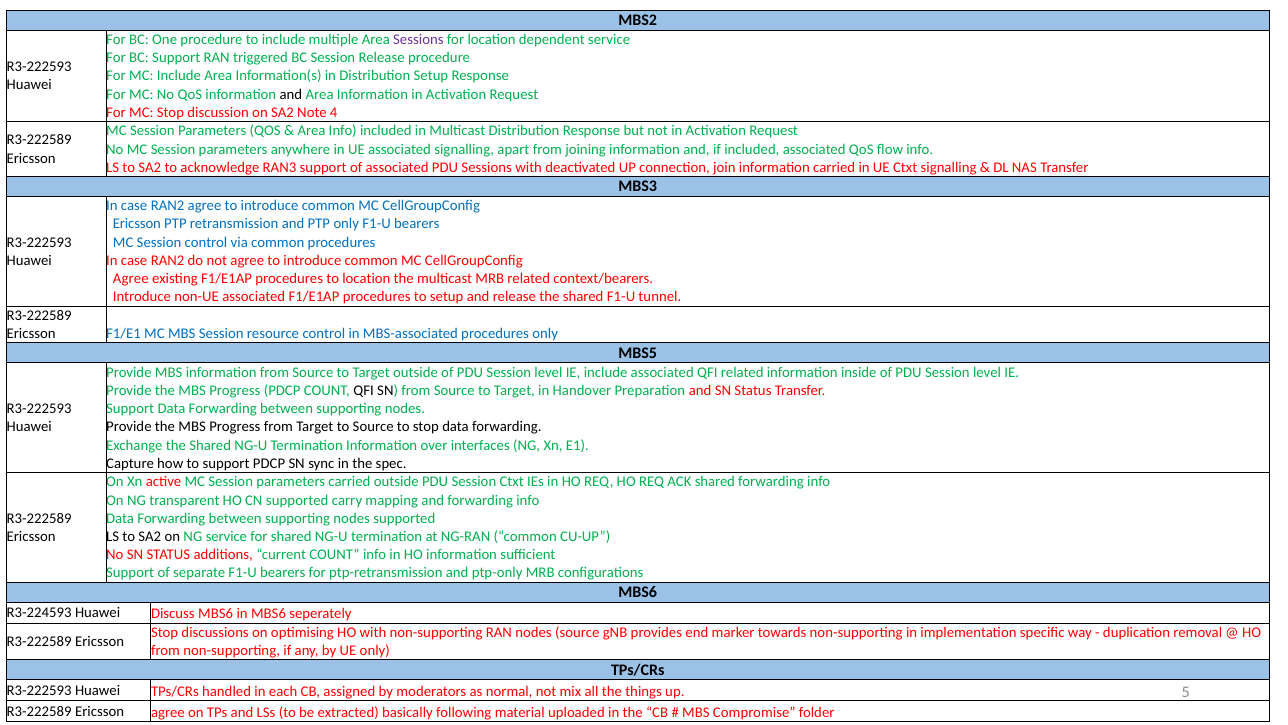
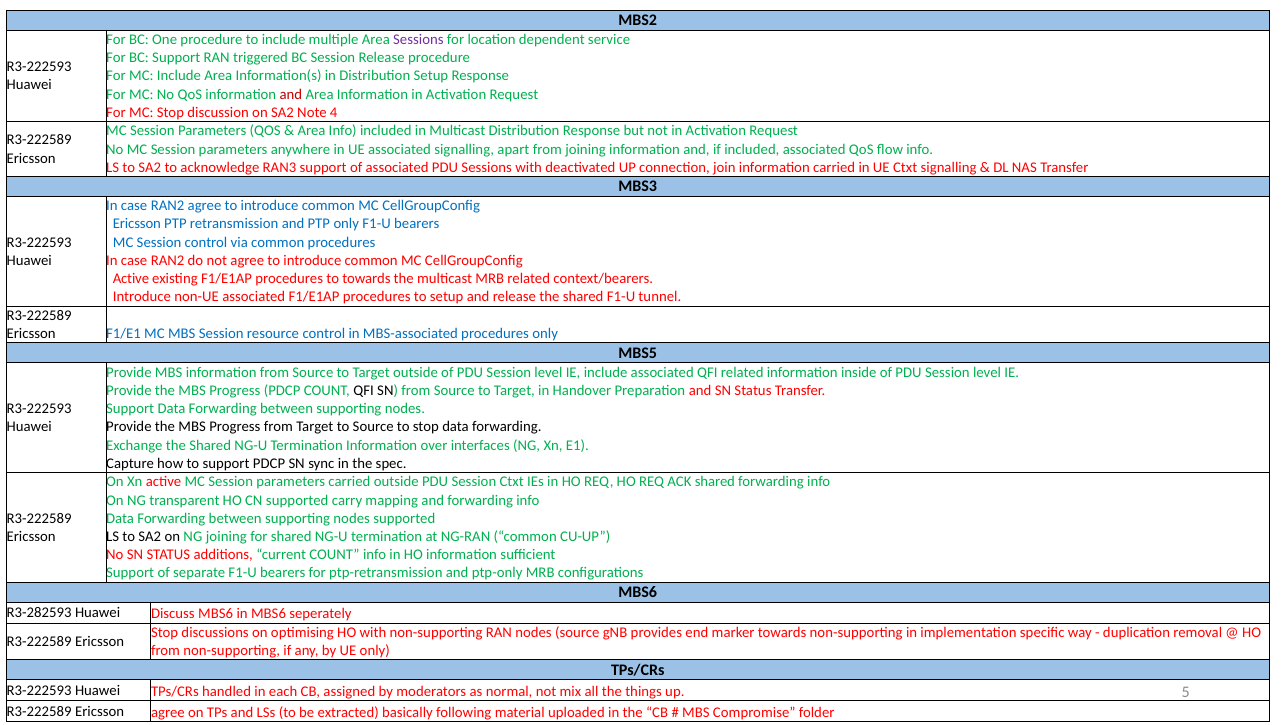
and colour: black -> red (291, 94)
Agree: Agree -> Active (131, 279)
to location: location -> towards (366, 279)
NG service: service -> joining (226, 536)
R3-224593: R3-224593 -> R3-282593 (39, 612)
